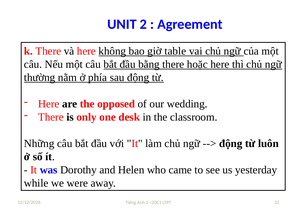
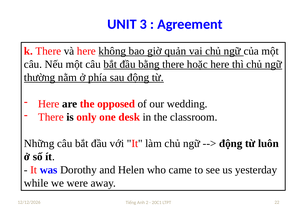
UNIT 2: 2 -> 3 (143, 24)
table: table -> quản (175, 51)
